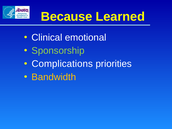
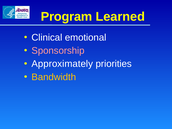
Because: Because -> Program (67, 17)
Sponsorship colour: light green -> pink (58, 51)
Complications: Complications -> Approximately (62, 64)
